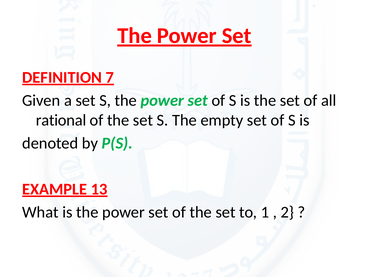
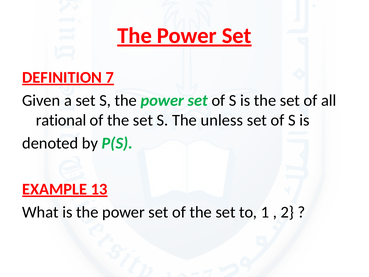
empty: empty -> unless (222, 120)
